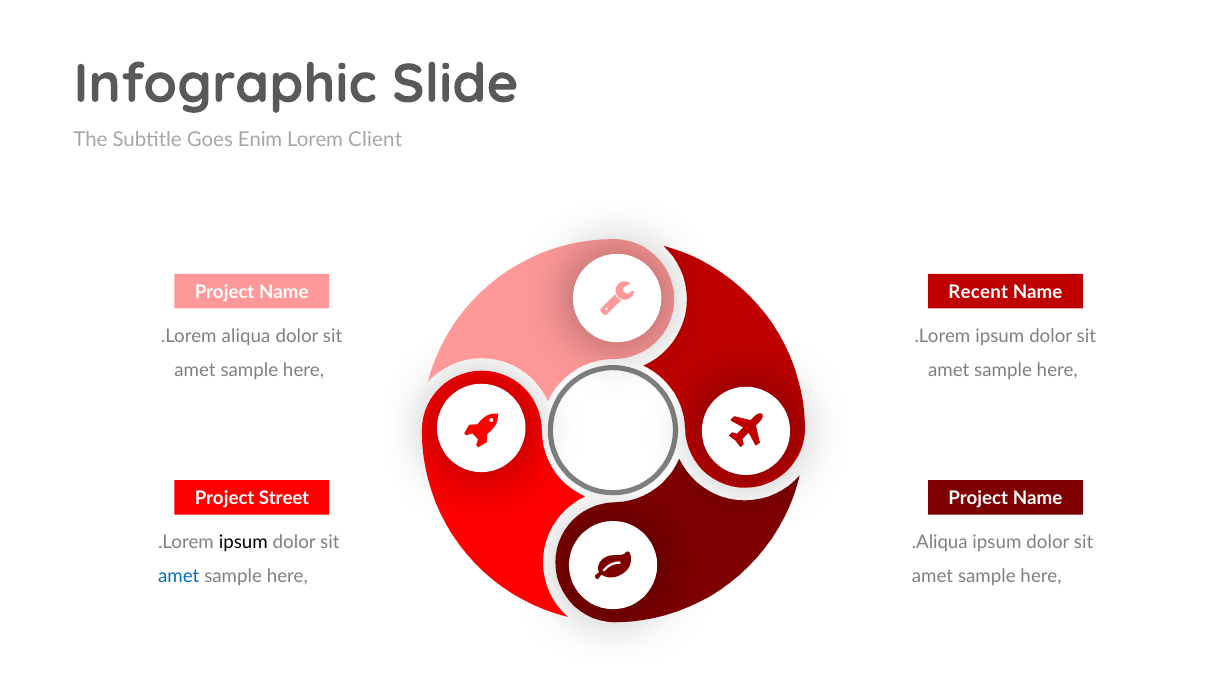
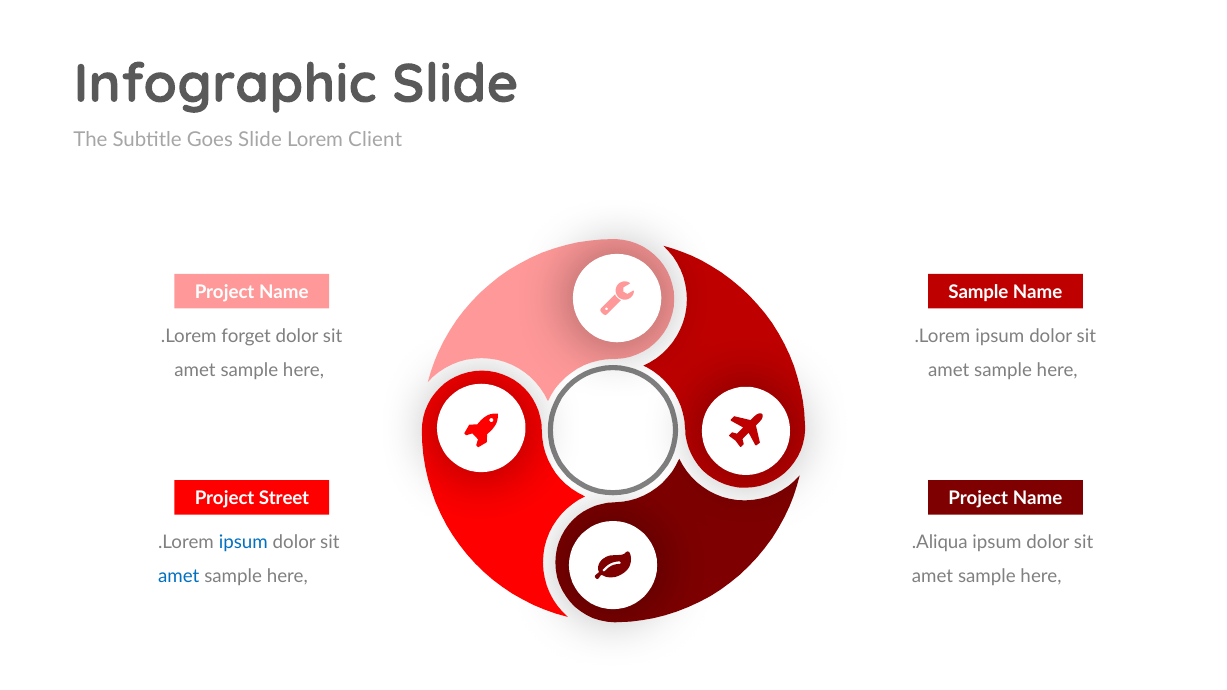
Goes Enim: Enim -> Slide (260, 140)
Recent: Recent -> Sample (978, 293)
aliqua: aliqua -> forget (246, 337)
ipsum colour: black -> blue (243, 543)
